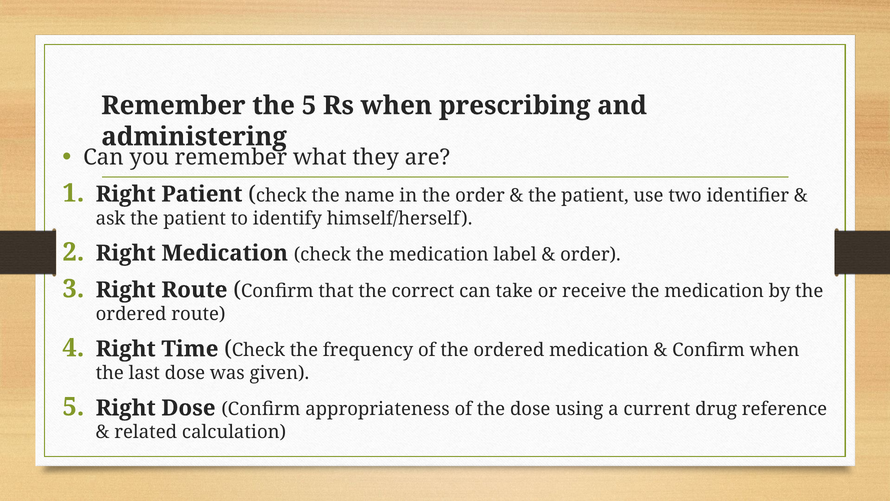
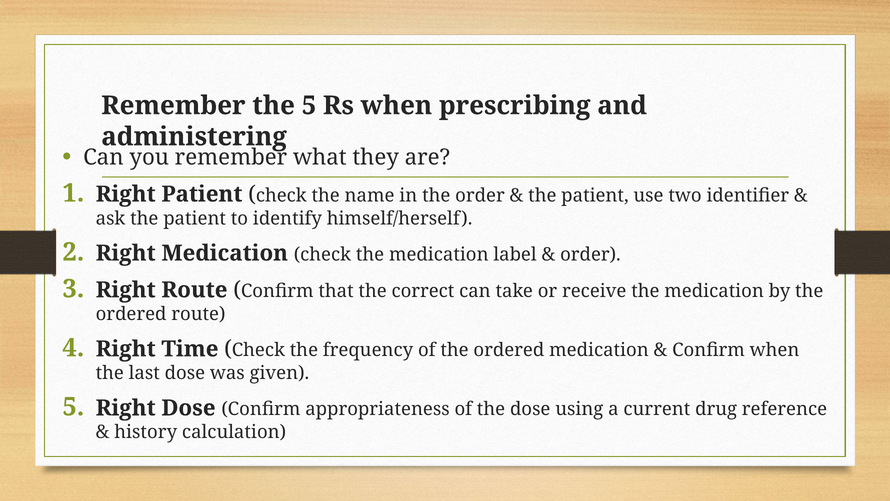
related: related -> history (146, 432)
